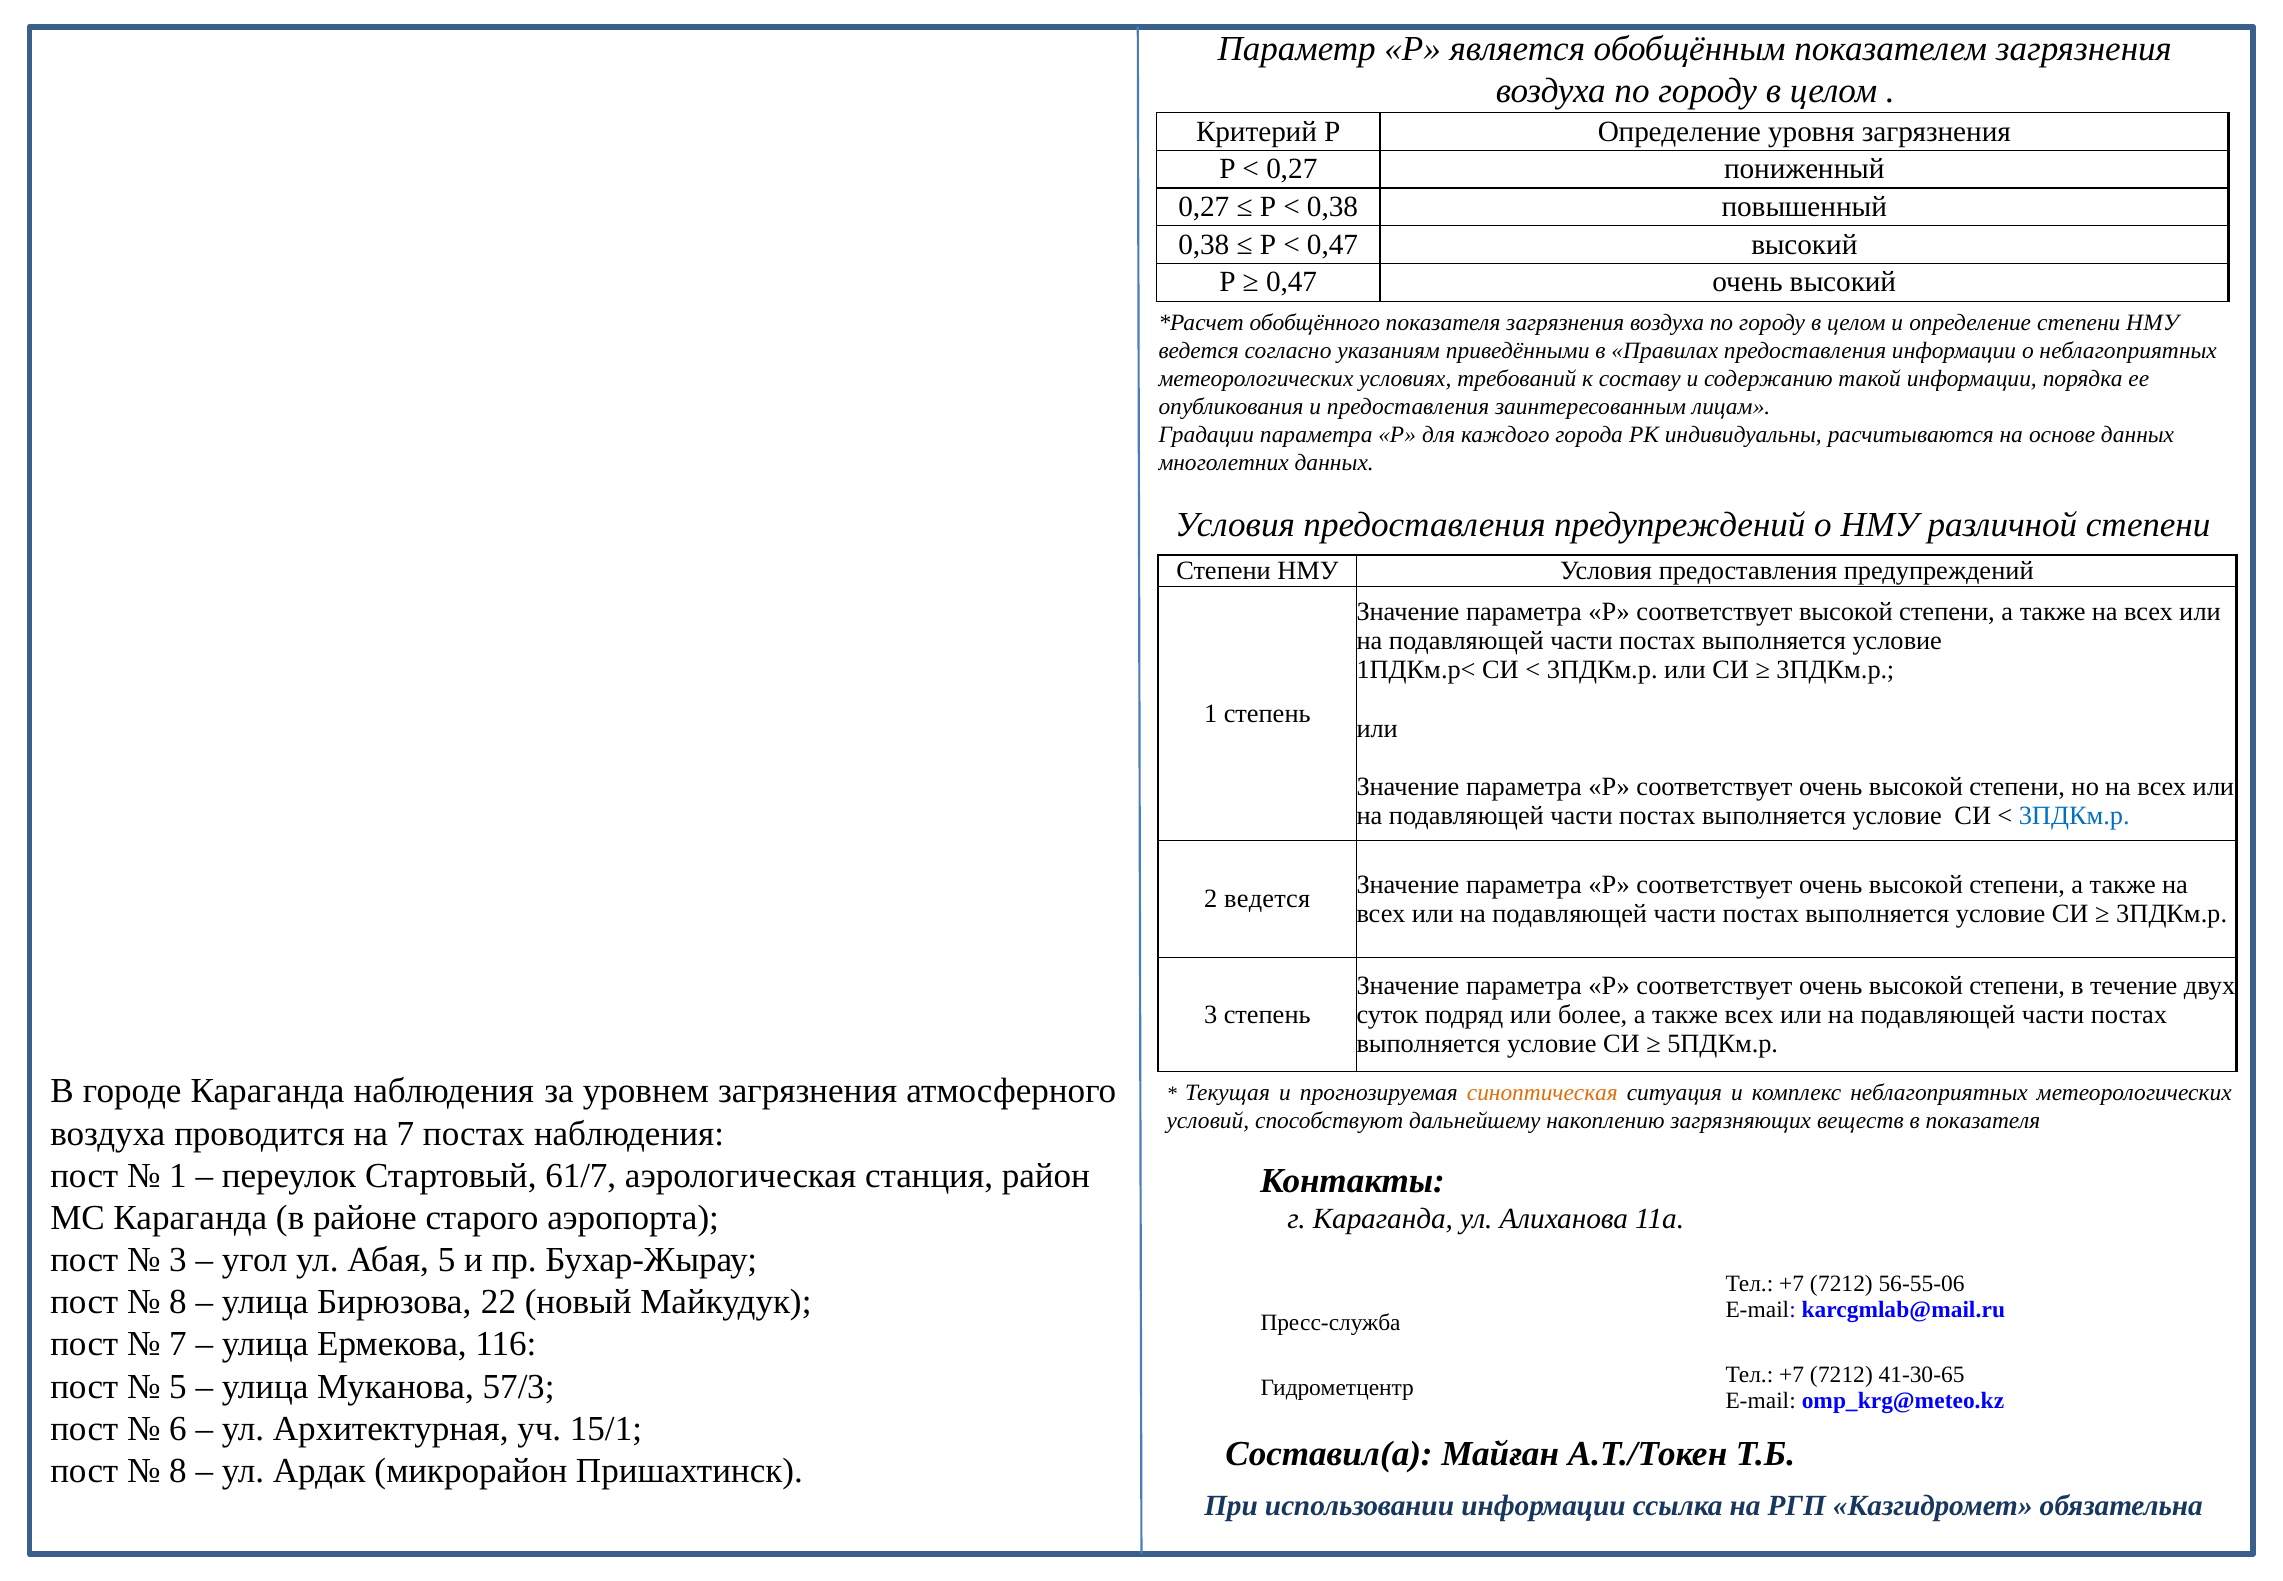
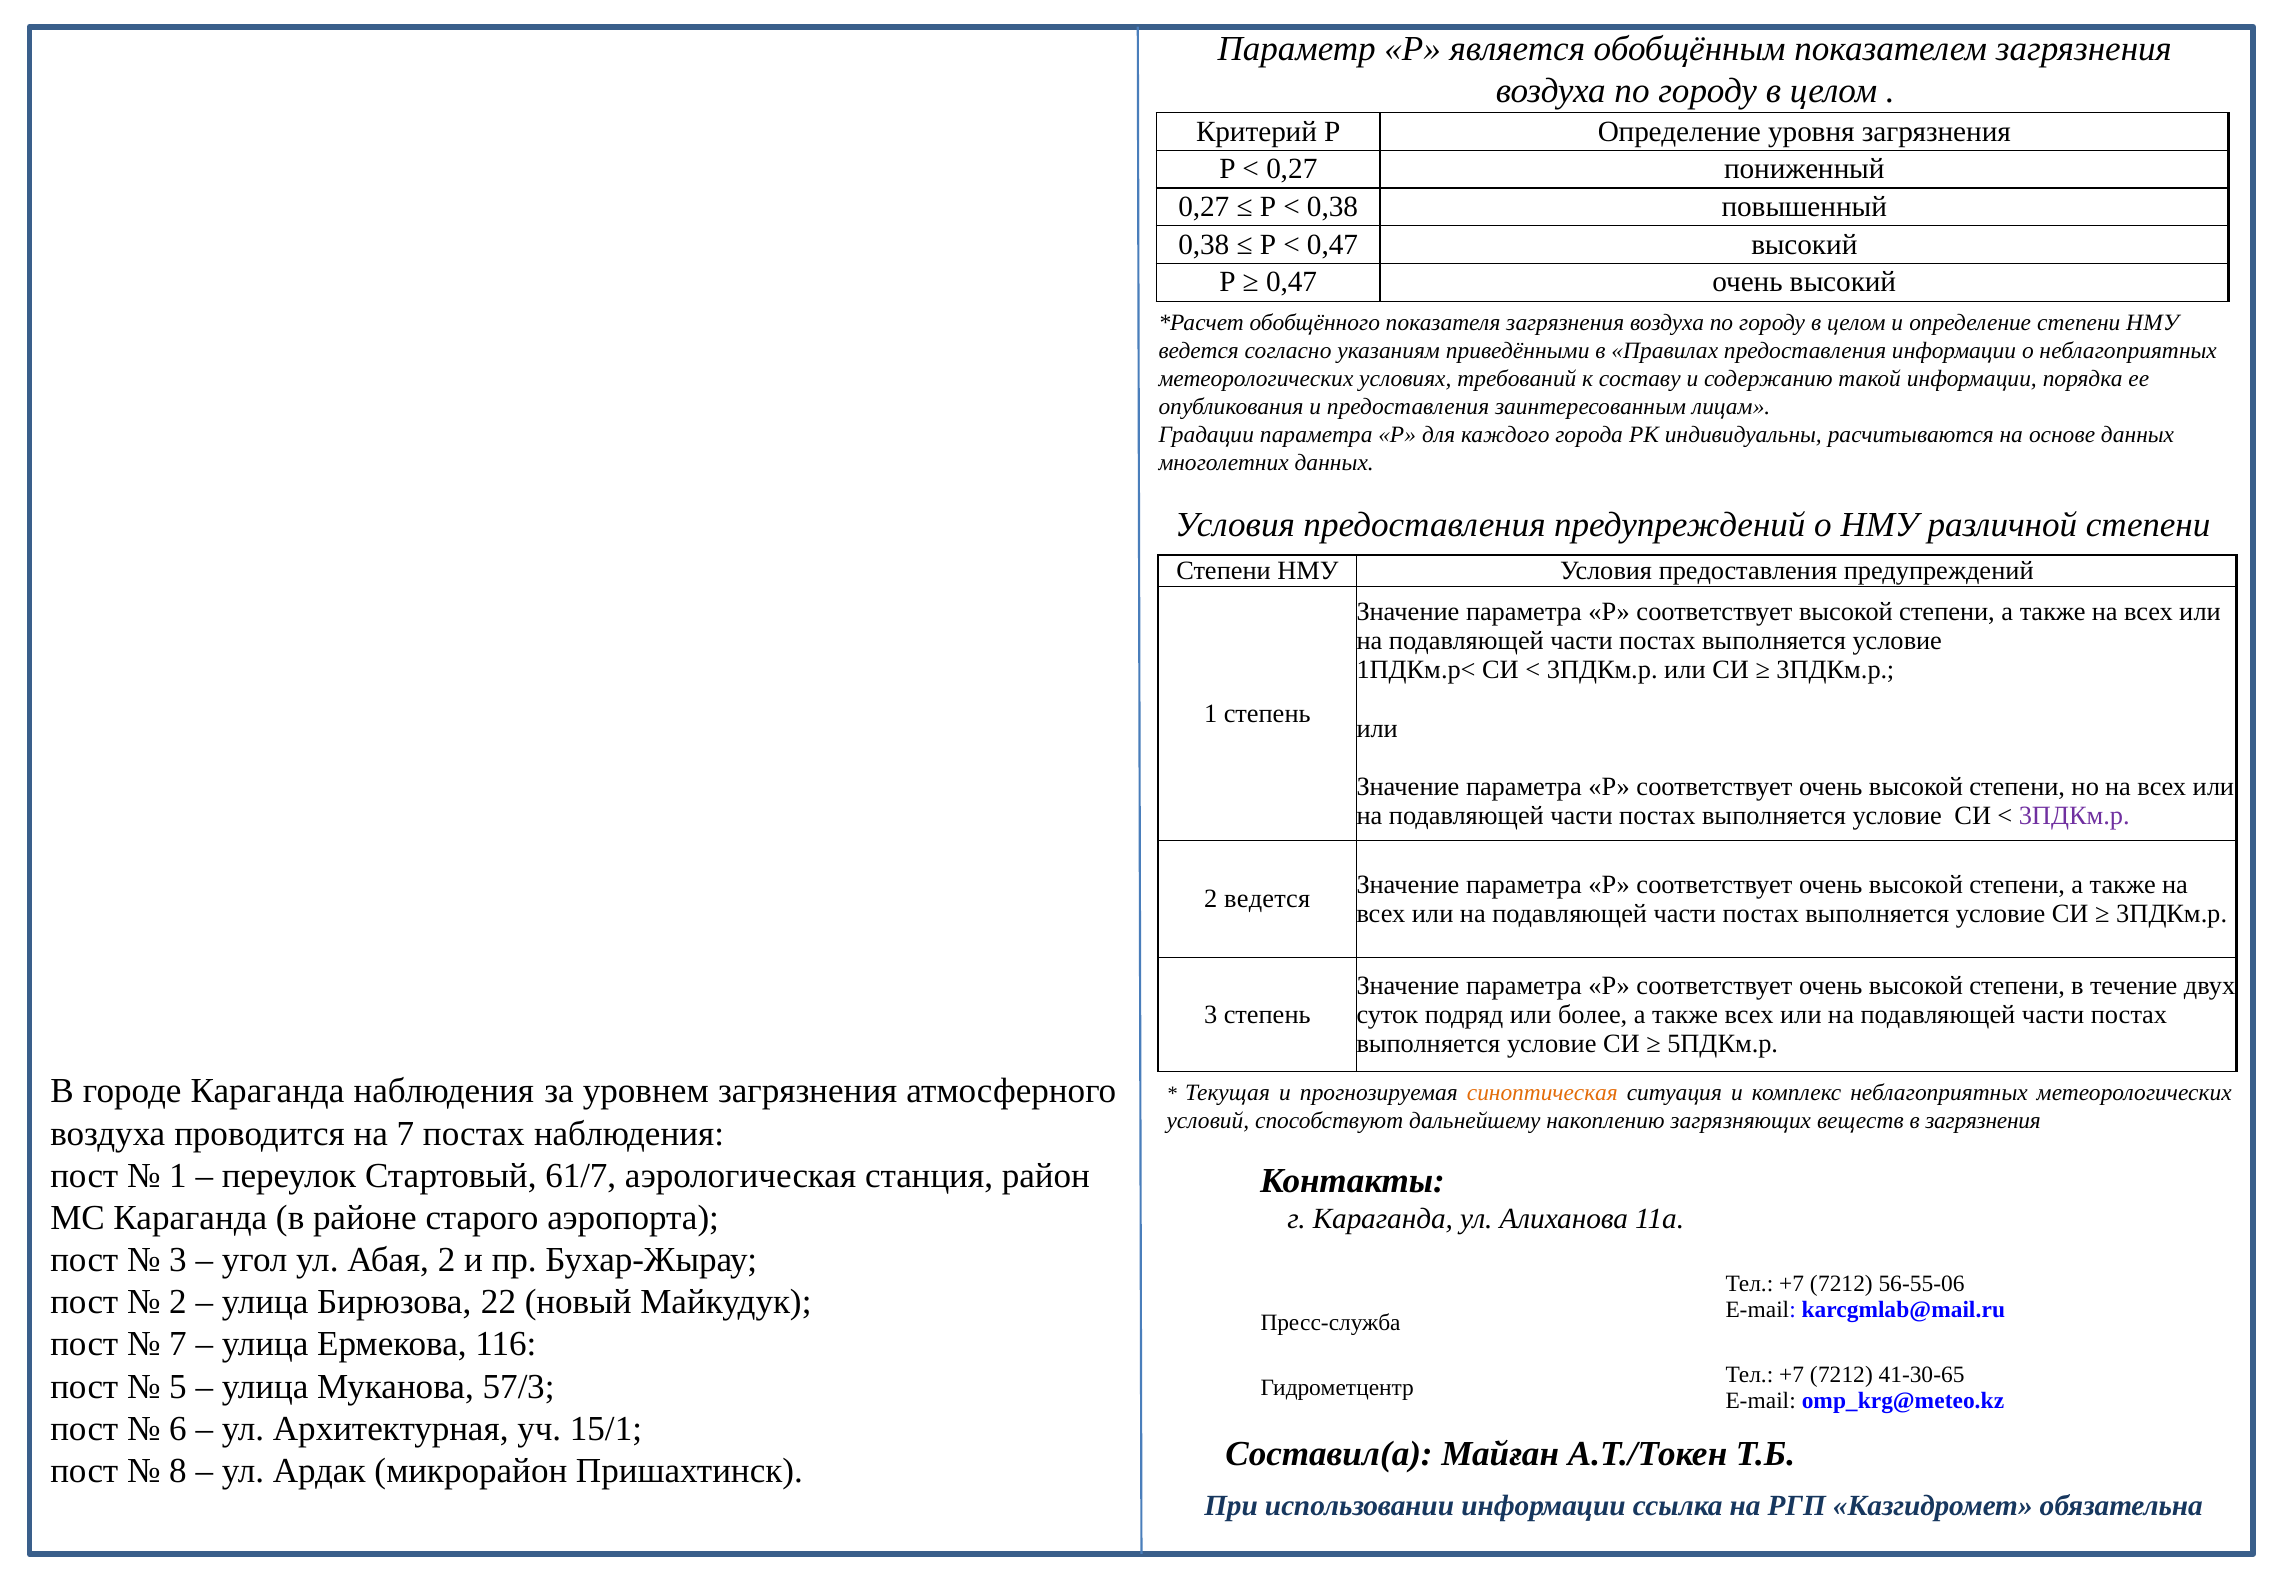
3ПДКм.р colour: blue -> purple (2074, 816)
в показателя: показателя -> загрязнения (1983, 1121)
Абая 5: 5 -> 2 (447, 1260)
8: 8 -> 2 (178, 1302)
